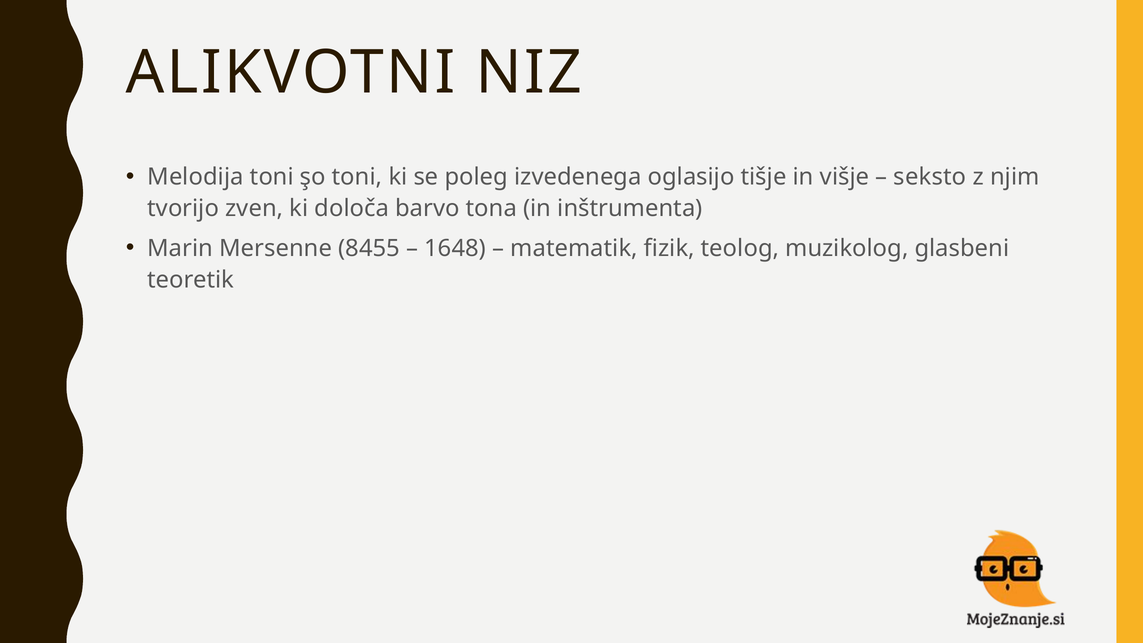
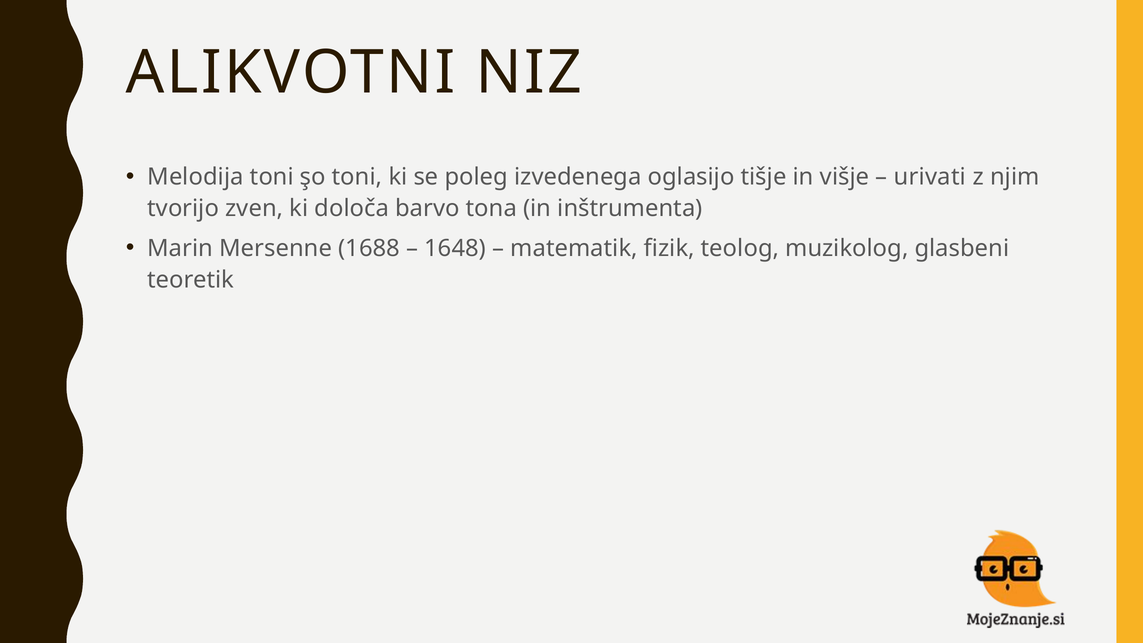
seksto: seksto -> urivati (930, 177)
8455: 8455 -> 1688 (369, 248)
